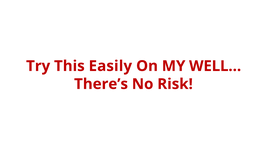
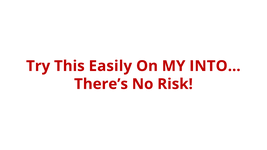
WELL…: WELL… -> INTO… (215, 66)
